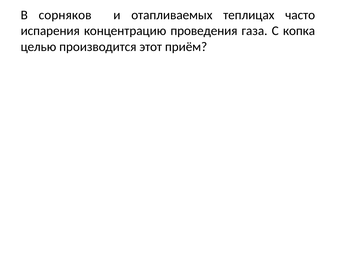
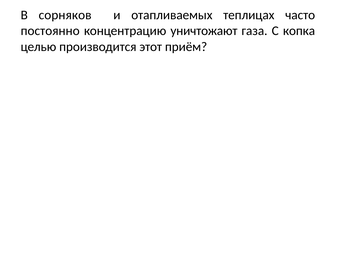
испарения: испарения -> постоянно (50, 31)
проведения: проведения -> уничтожают (204, 31)
